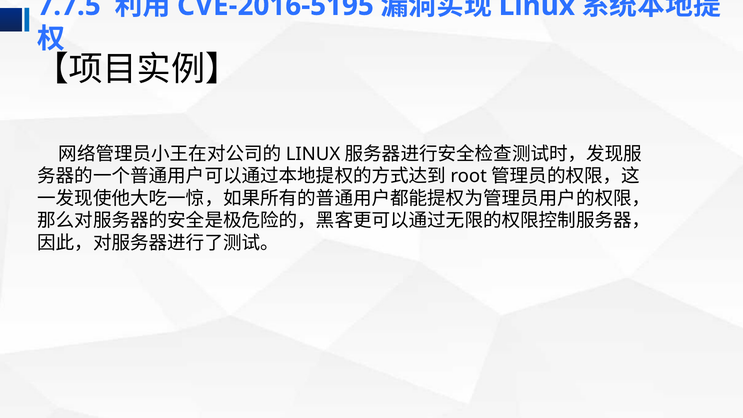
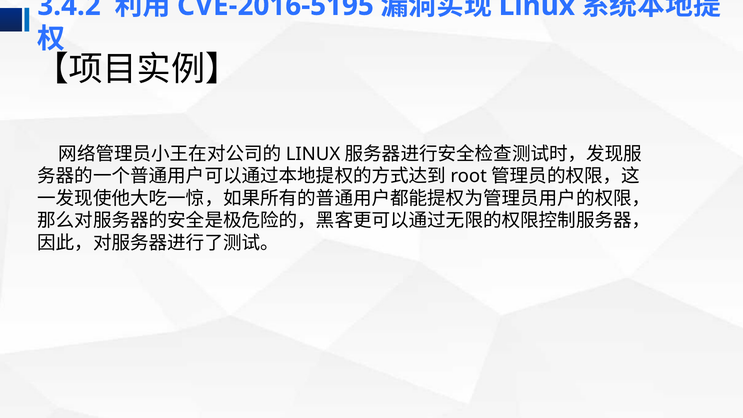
7.7.5: 7.7.5 -> 3.4.2 (69, 6)
